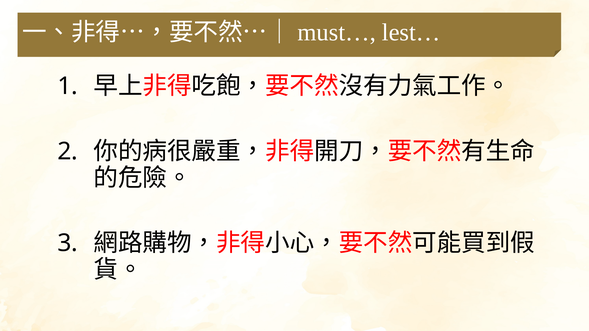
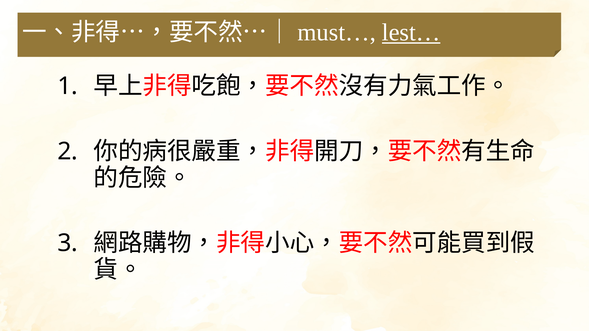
lest… underline: none -> present (411, 32)
